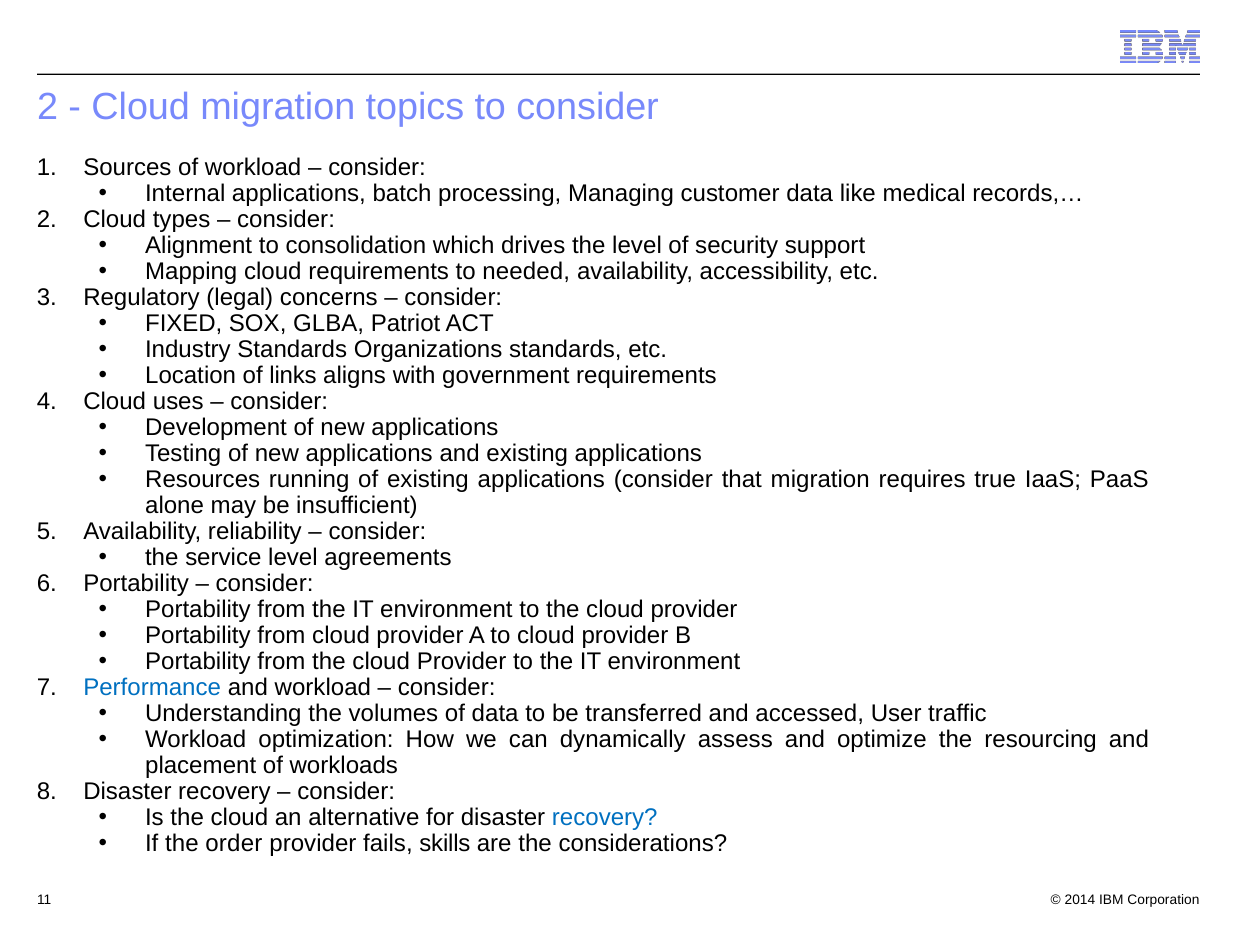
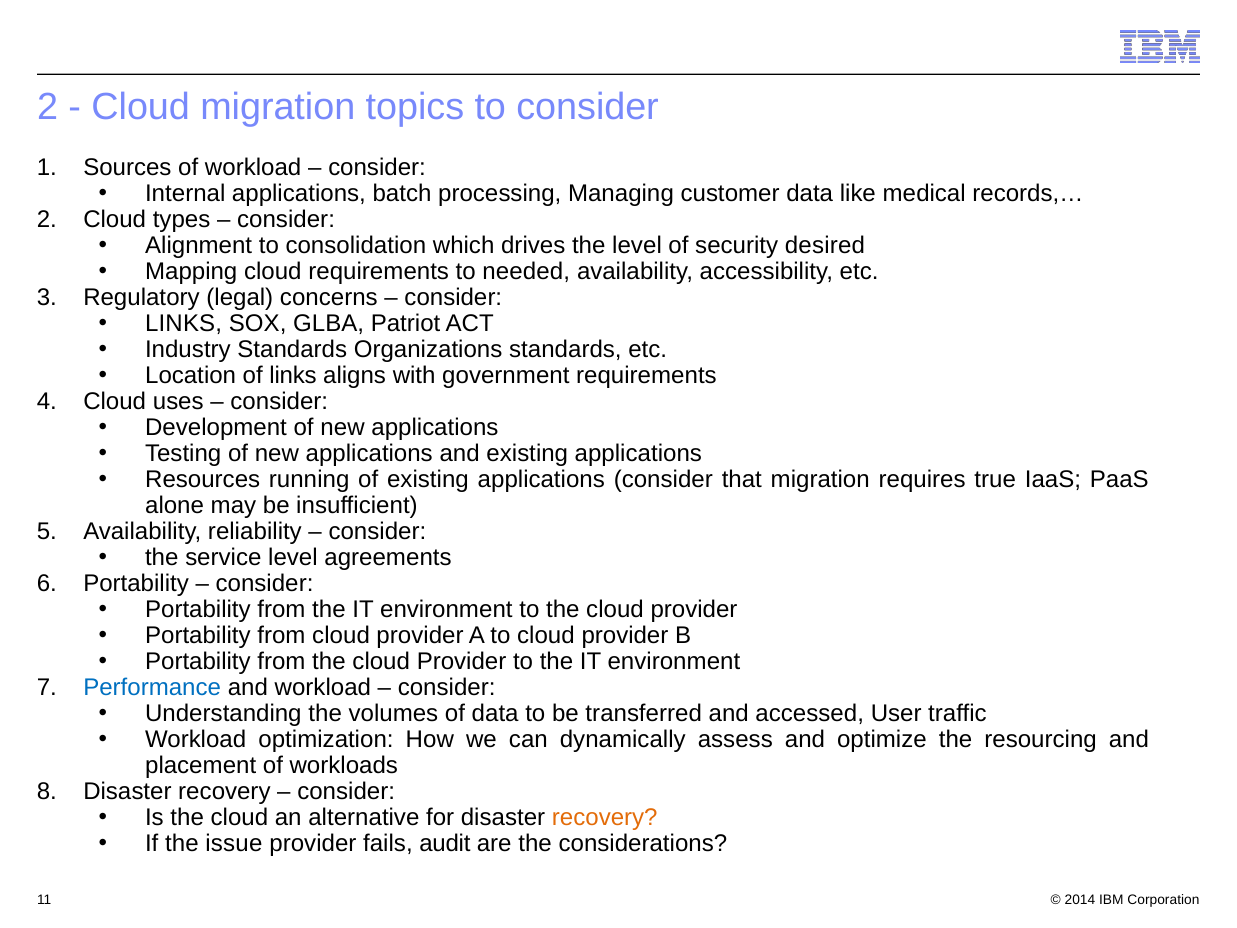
support: support -> desired (825, 245)
FIXED: FIXED -> LINKS (184, 323)
recovery colour: blue -> orange (605, 817)
order: order -> issue (234, 843)
skills: skills -> audit (445, 843)
